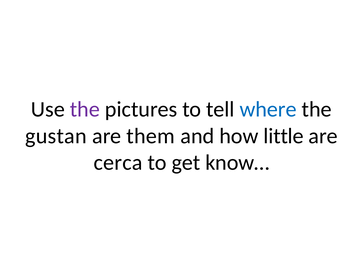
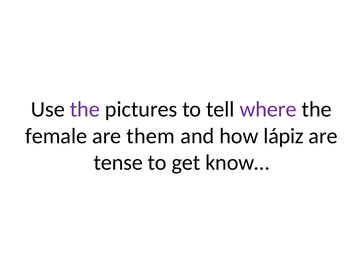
where colour: blue -> purple (268, 110)
gustan: gustan -> female (56, 136)
little: little -> lápiz (284, 136)
cerca: cerca -> tense (118, 163)
